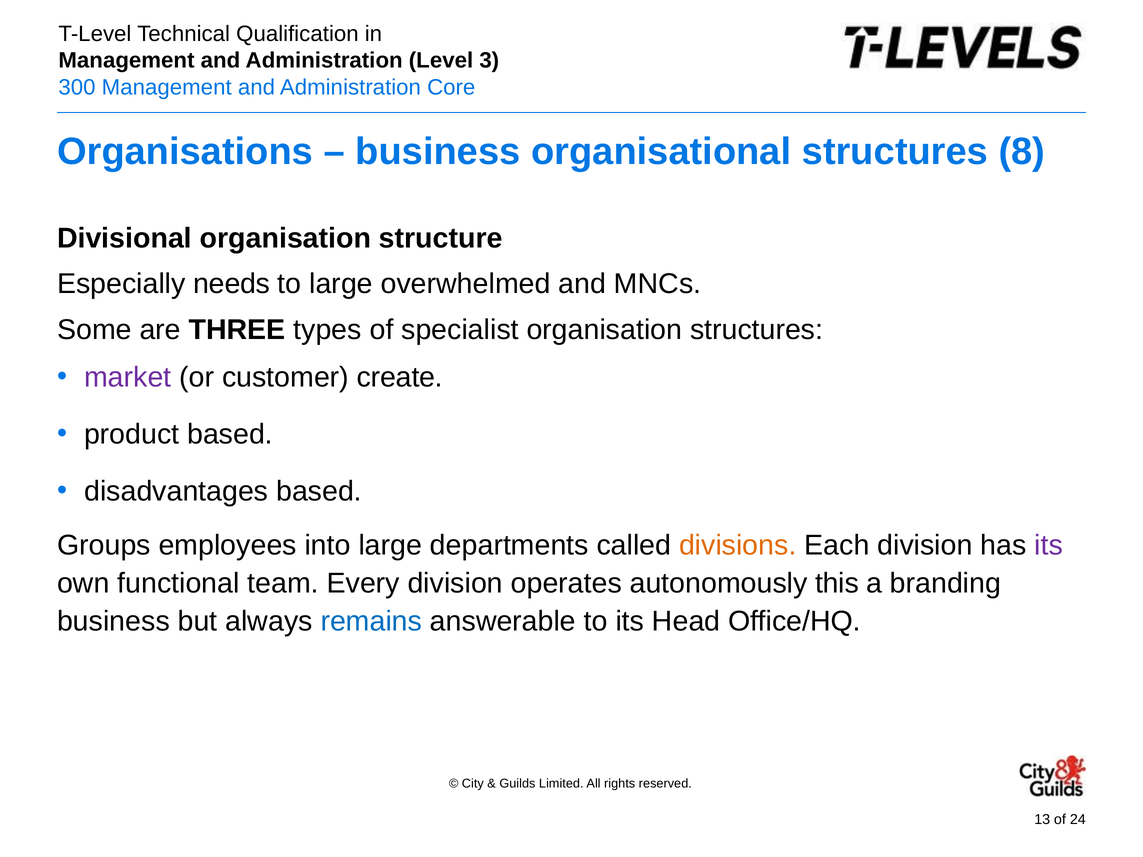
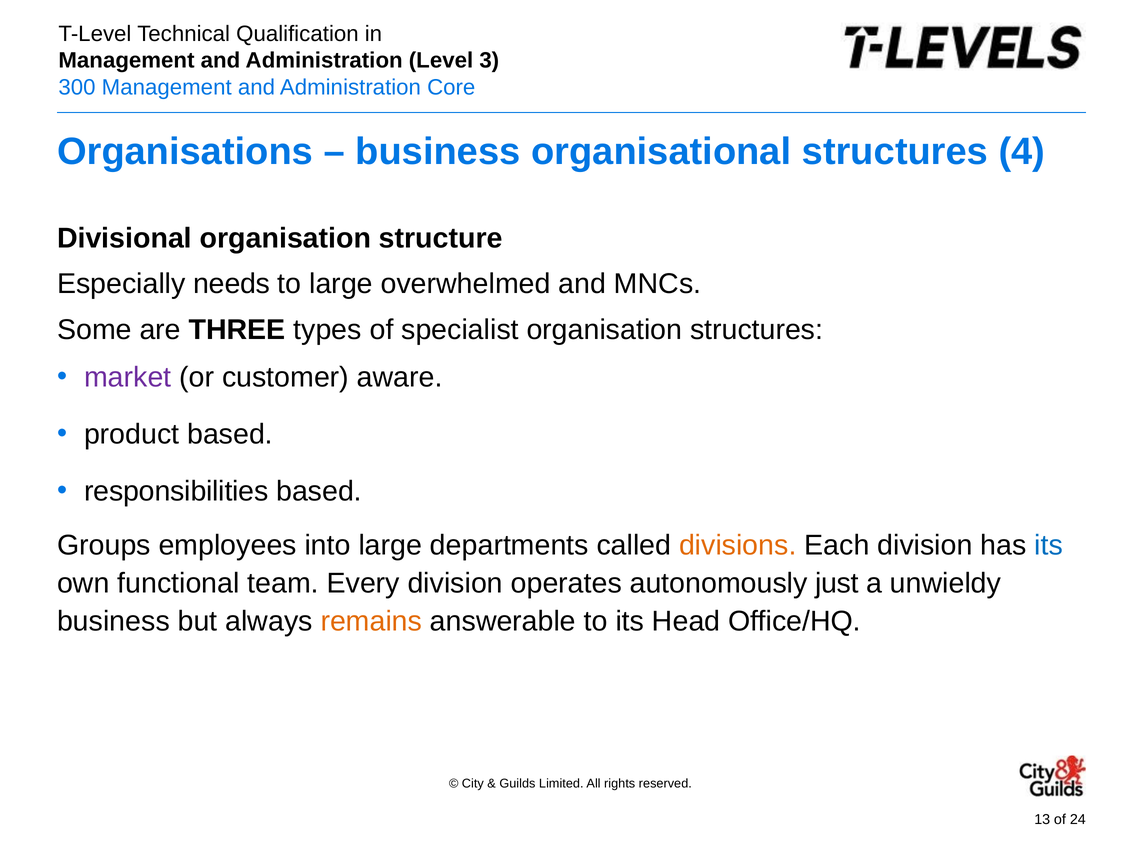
8: 8 -> 4 (1022, 152)
create: create -> aware (400, 377)
disadvantages: disadvantages -> responsibilities (176, 491)
its colour: purple -> blue (1049, 545)
this: this -> just (837, 583)
branding: branding -> unwieldy (946, 583)
remains colour: blue -> orange (371, 621)
